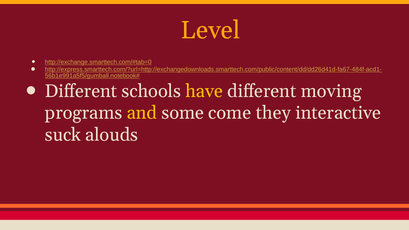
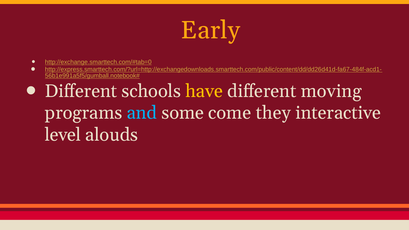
Level: Level -> Early (211, 30)
and colour: yellow -> light blue (142, 113)
suck: suck -> level (63, 135)
